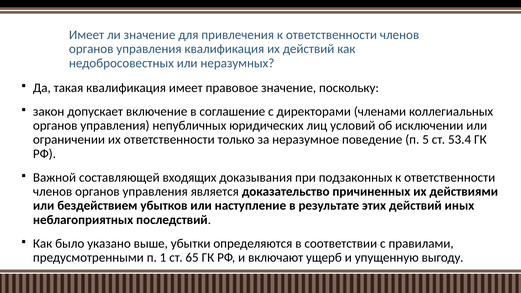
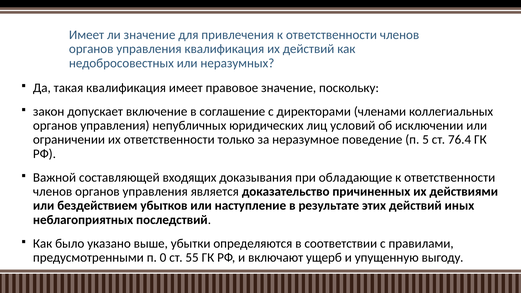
53.4: 53.4 -> 76.4 (460, 140)
подзаконных: подзаконных -> обладающие (356, 178)
1: 1 -> 0 (163, 258)
65: 65 -> 55 (192, 258)
